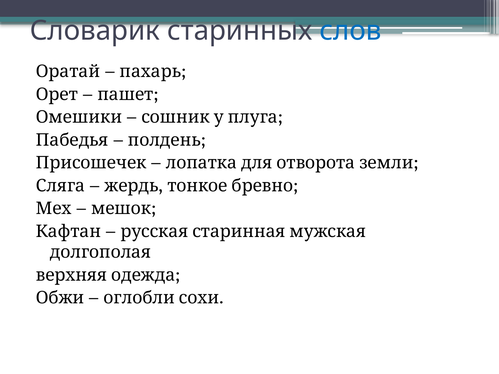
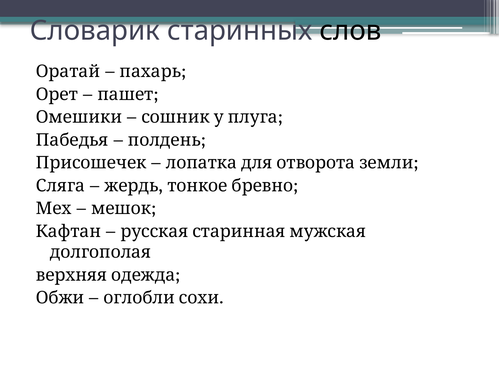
слов colour: blue -> black (351, 31)
